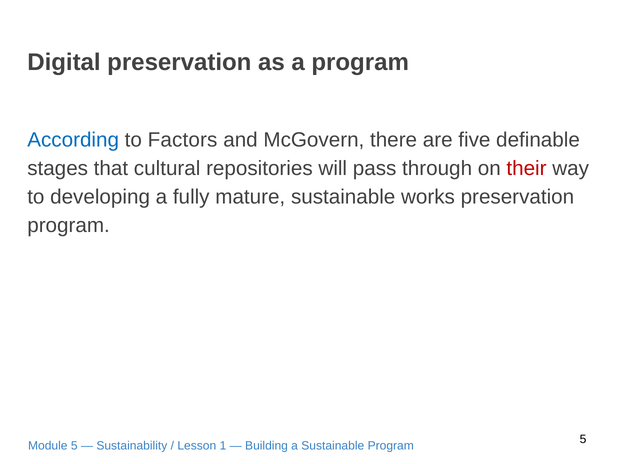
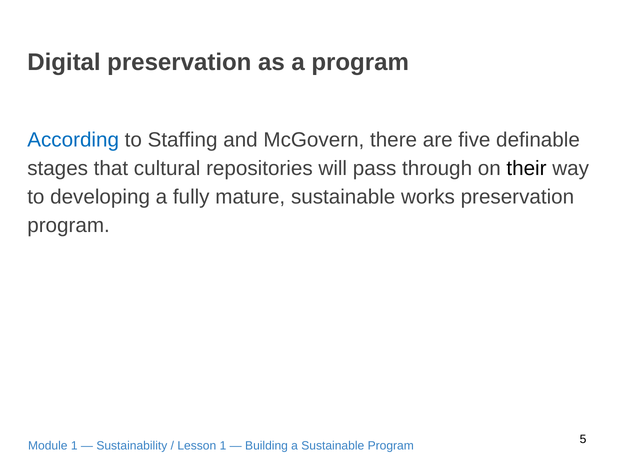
Factors: Factors -> Staffing (183, 140)
their colour: red -> black (527, 169)
Module 5: 5 -> 1 (74, 446)
